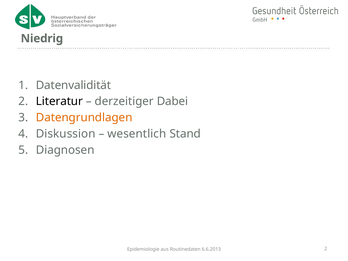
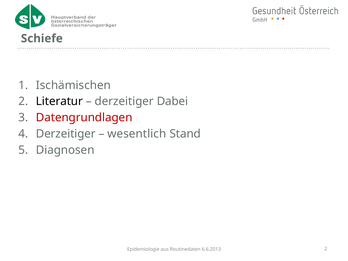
Niedrig: Niedrig -> Schiefe (42, 38)
Datenvalidität: Datenvalidität -> Ischämischen (73, 85)
Datengrundlagen colour: orange -> red (84, 118)
Diskussion: Diskussion -> Derzeitiger (66, 134)
